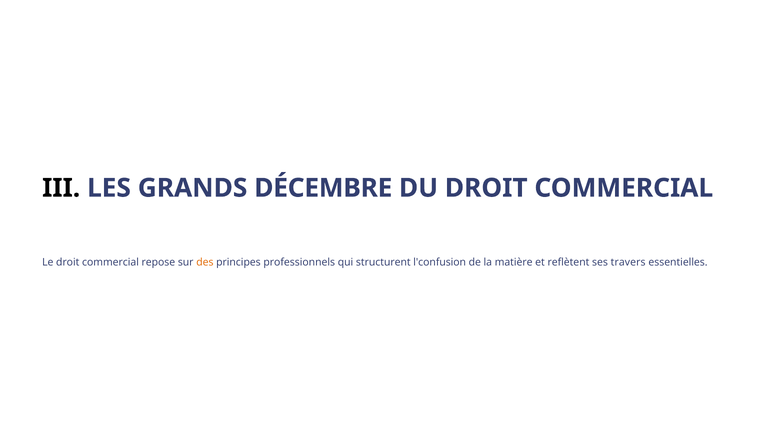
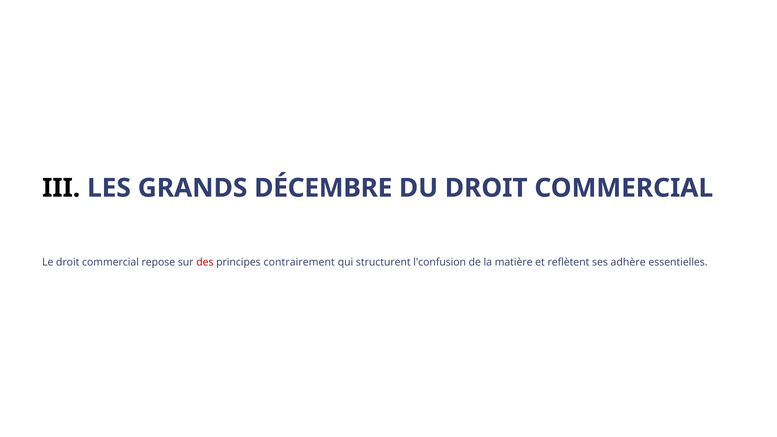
des colour: orange -> red (205, 262)
professionnels: professionnels -> contrairement (299, 262)
travers: travers -> adhère (628, 262)
